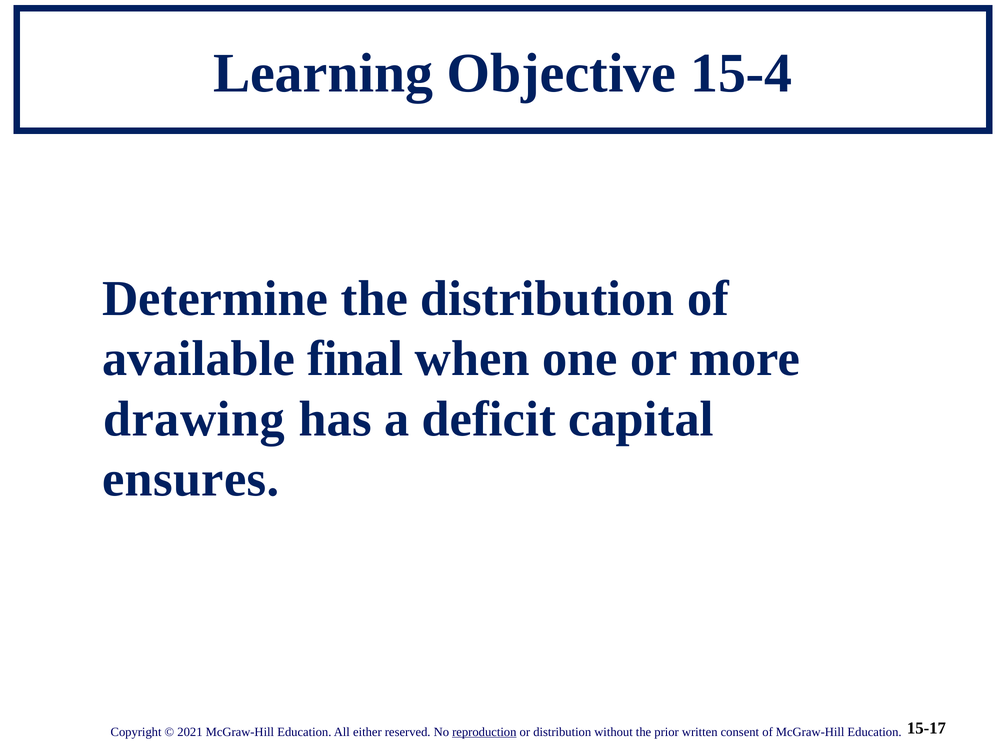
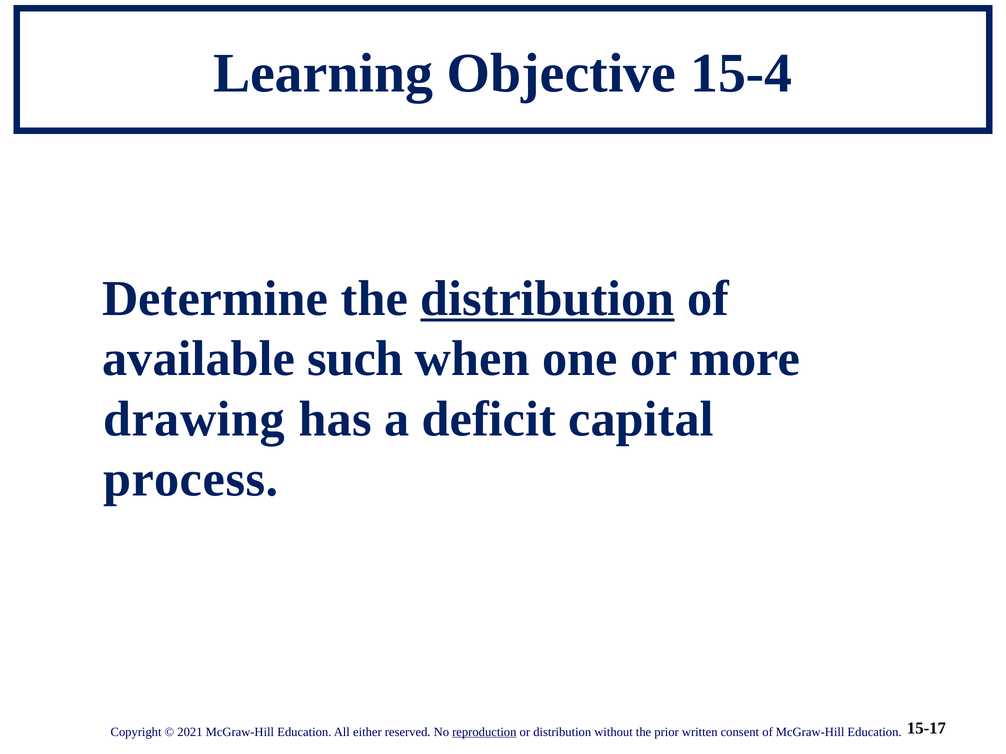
distribution underline: none -> present (547, 299)
final: final -> such (355, 359)
ensures: ensures -> process (191, 480)
